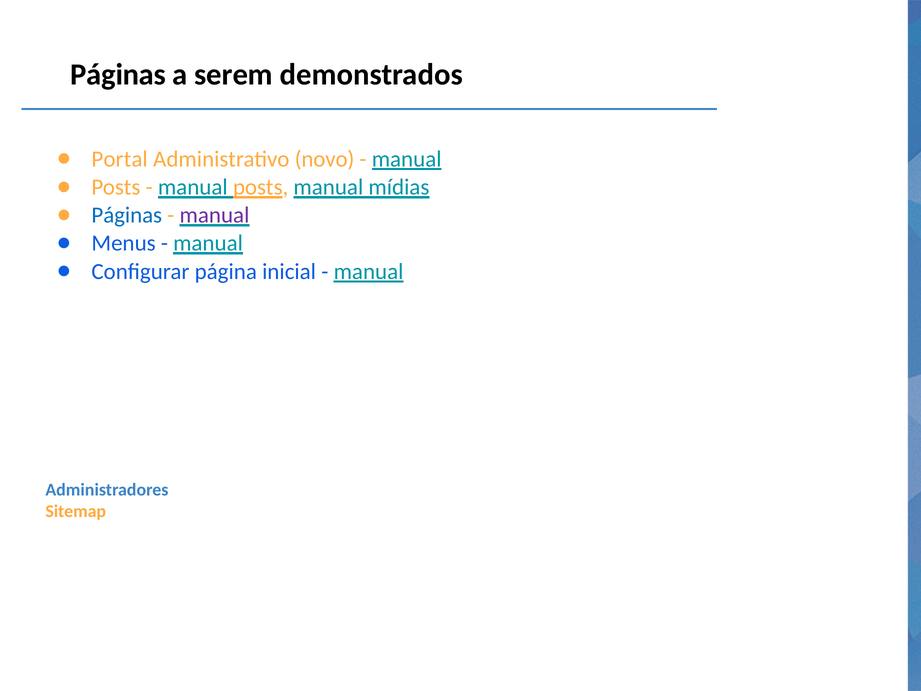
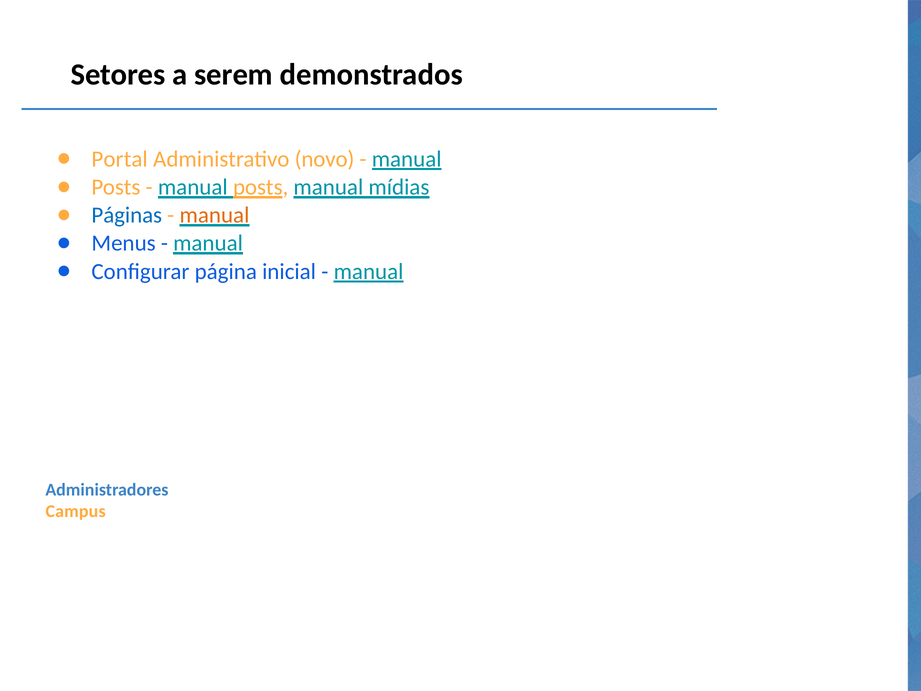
Páginas: Páginas -> Setores (118, 75)
manual colour: purple -> orange (214, 215)
Sitemap: Sitemap -> Campus (76, 511)
